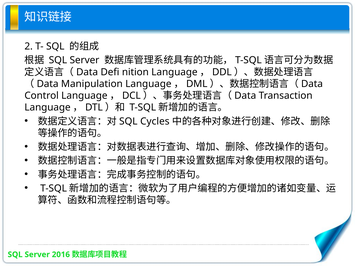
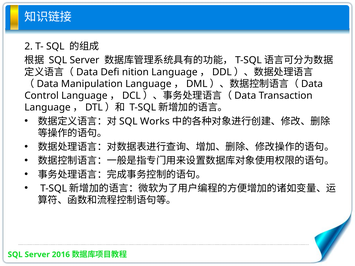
Cycles: Cycles -> Works (155, 121)
